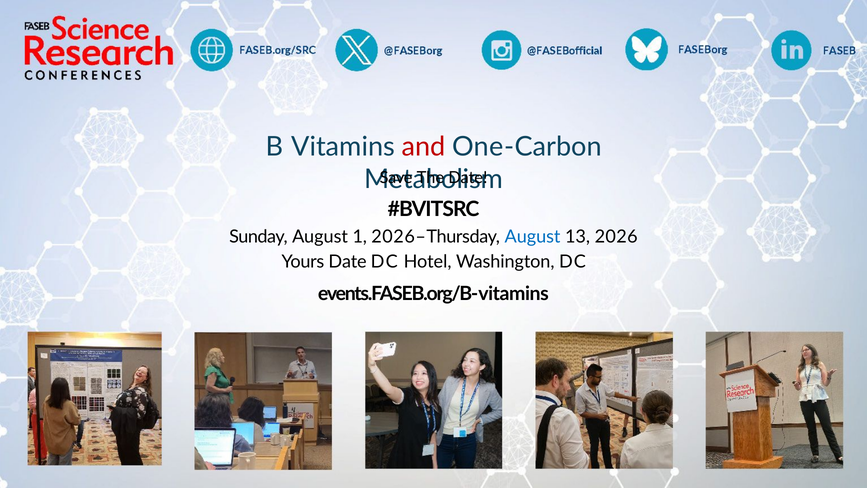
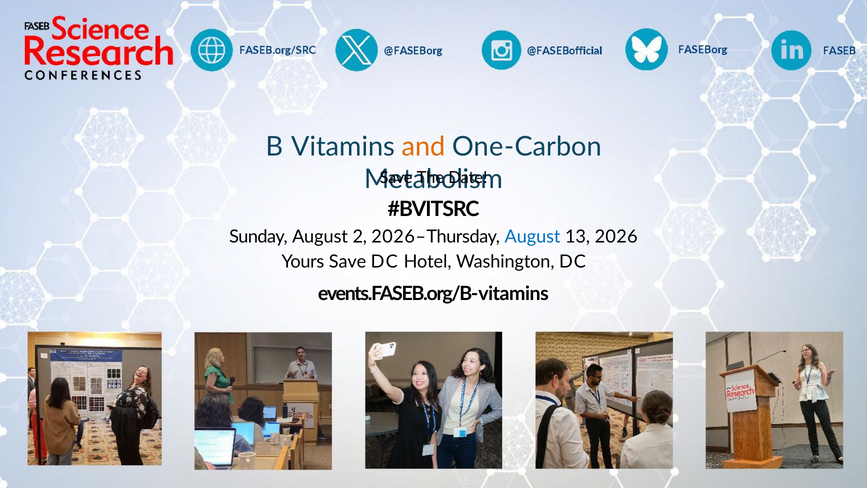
and colour: red -> orange (424, 147)
1: 1 -> 2 (360, 236)
Yours Date: Date -> Save (348, 261)
